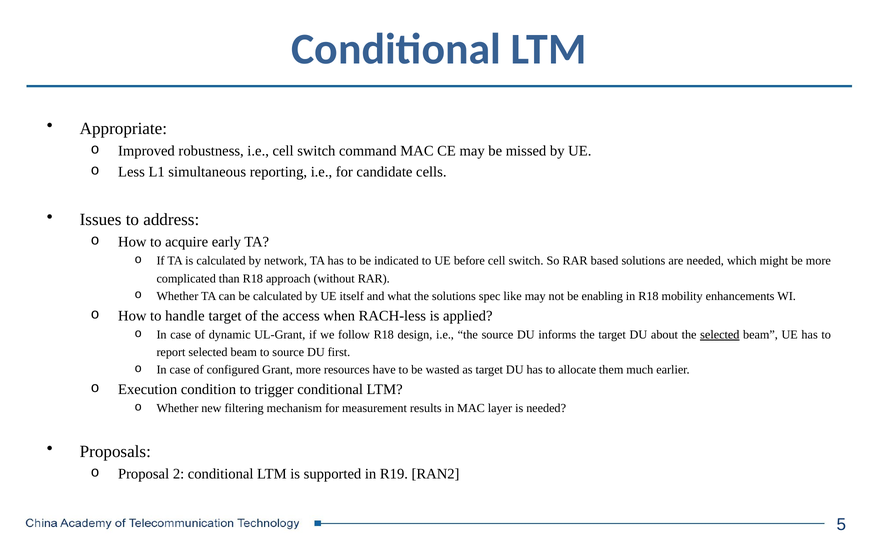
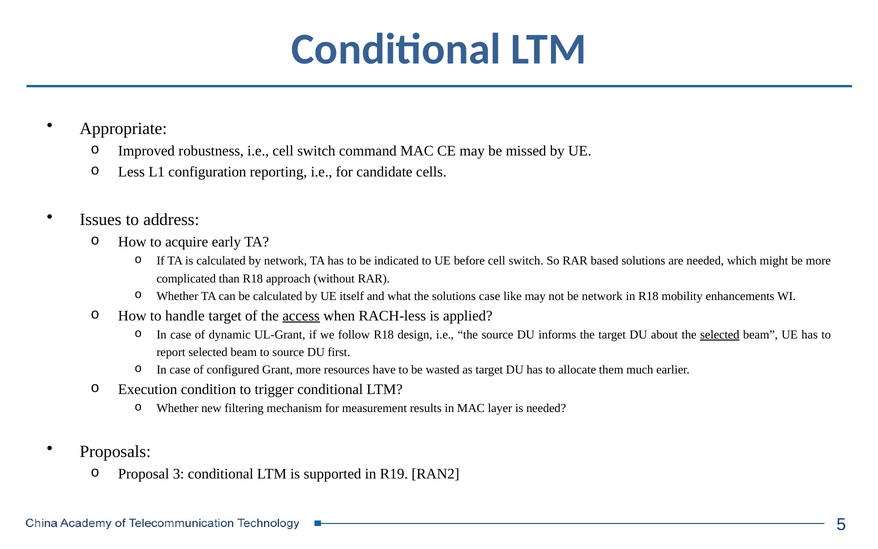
simultaneous: simultaneous -> configuration (207, 172)
solutions spec: spec -> case (490, 296)
be enabling: enabling -> network (602, 296)
access underline: none -> present (301, 316)
2: 2 -> 3 (179, 474)
